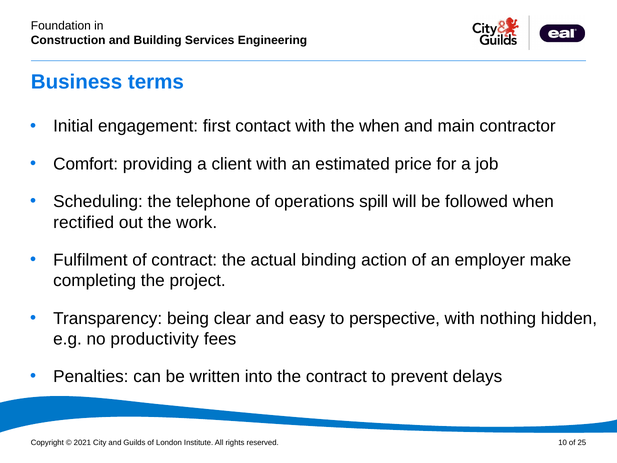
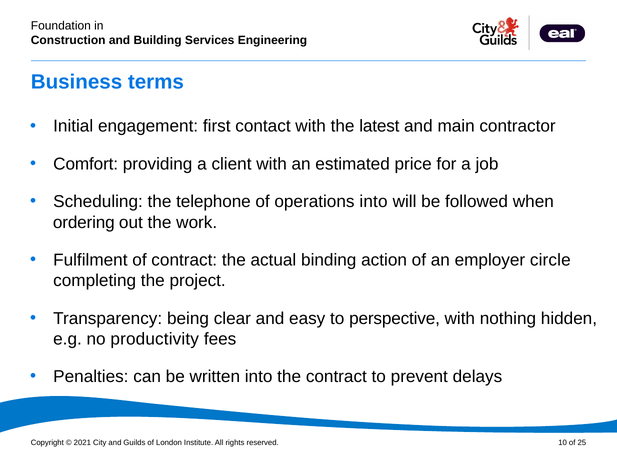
the when: when -> latest (379, 126)
operations spill: spill -> into (373, 202)
rectified: rectified -> ordering (84, 222)
make: make -> circle (550, 260)
